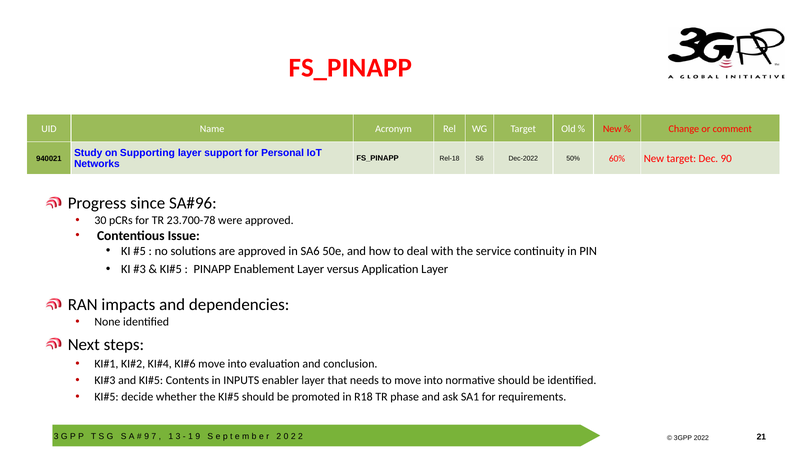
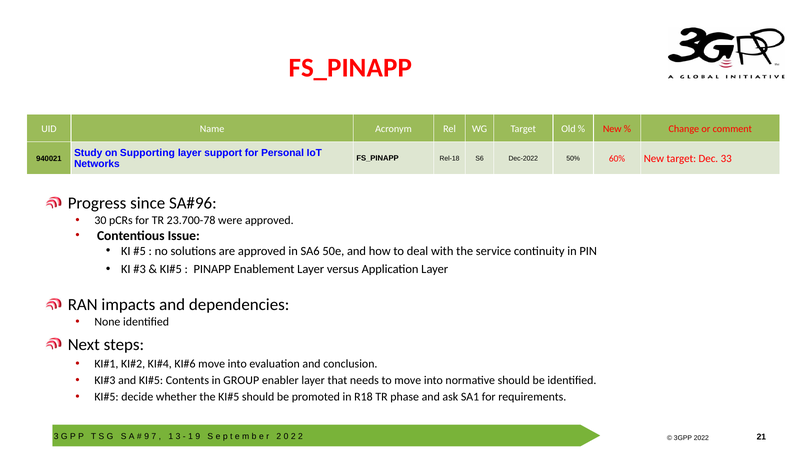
90: 90 -> 33 (726, 159)
INPUTS: INPUTS -> GROUP (241, 380)
